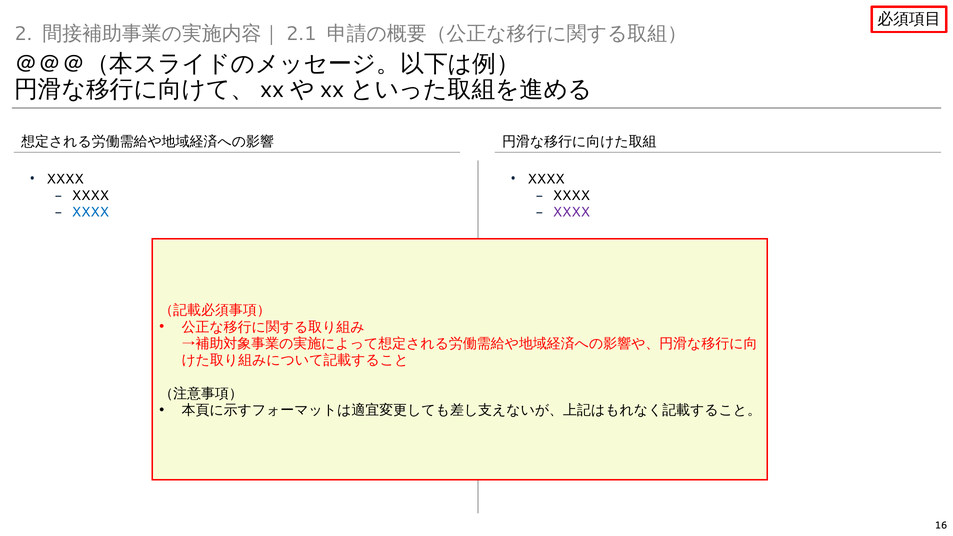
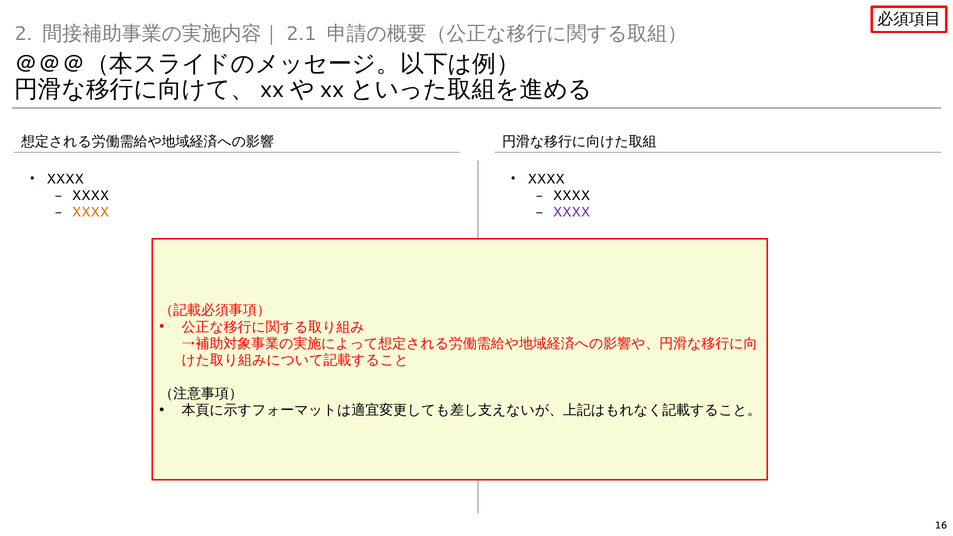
XXXX colour: blue -> orange (90, 212)
